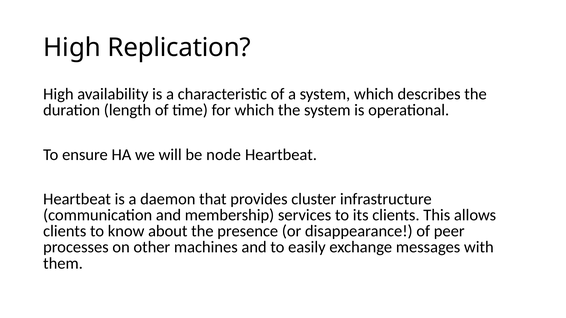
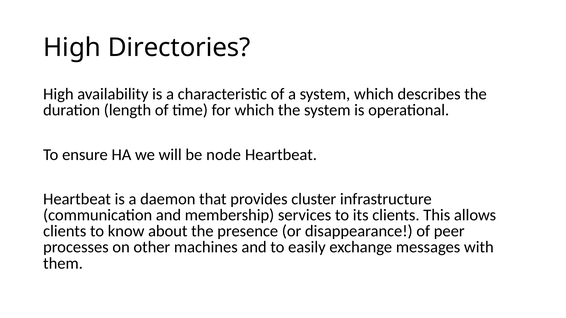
Replication: Replication -> Directories (179, 48)
